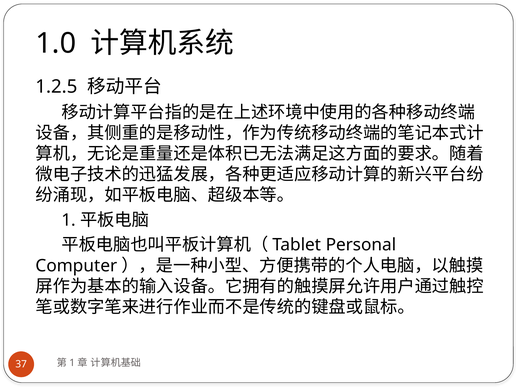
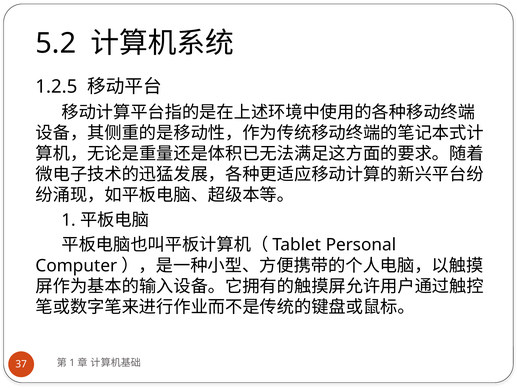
1.0: 1.0 -> 5.2 (56, 43)
